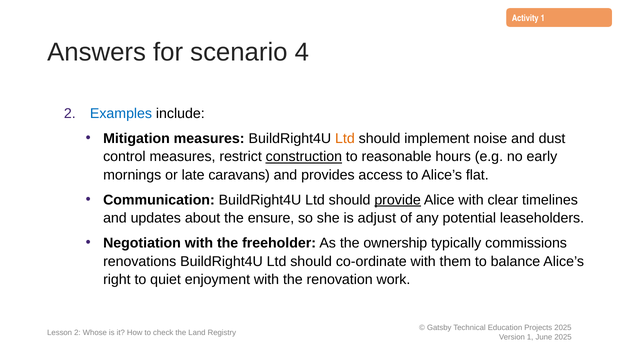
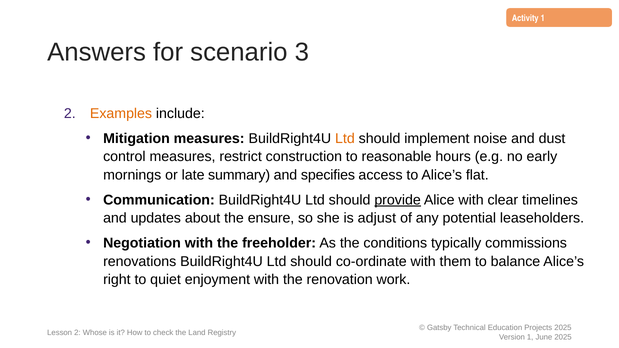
4: 4 -> 3 (302, 52)
Examples colour: blue -> orange (121, 114)
construction underline: present -> none (304, 157)
caravans: caravans -> summary (239, 175)
provides: provides -> specifies (328, 175)
ownership: ownership -> conditions (395, 243)
